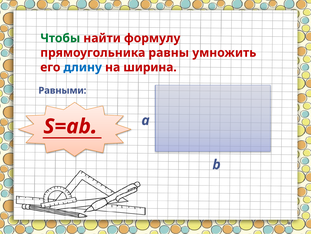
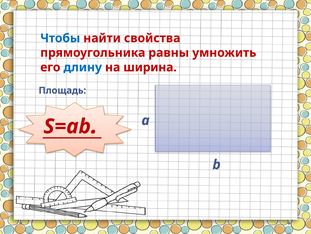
Чтобы colour: green -> blue (60, 38)
формулу: формулу -> свойства (152, 38)
Равными: Равными -> Площадь (62, 90)
